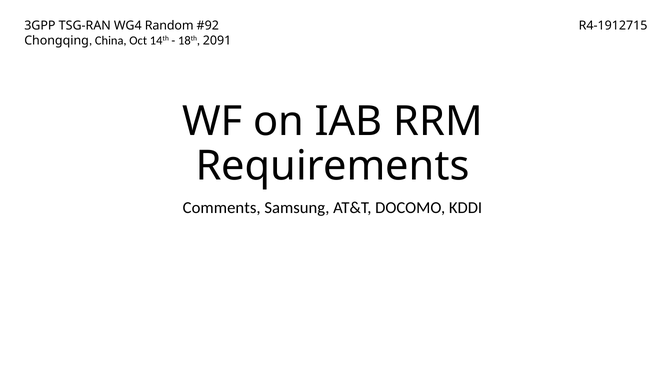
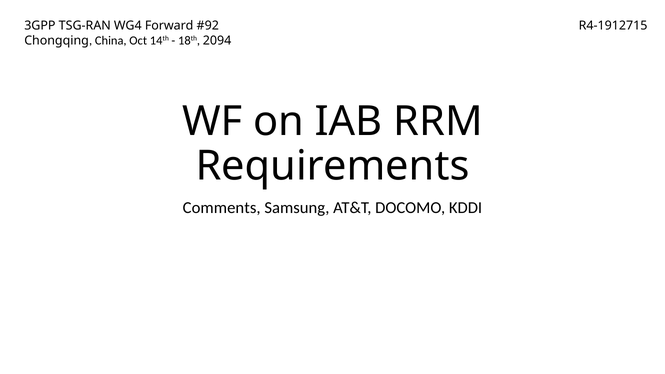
Random: Random -> Forward (169, 26)
2091: 2091 -> 2094 (217, 40)
